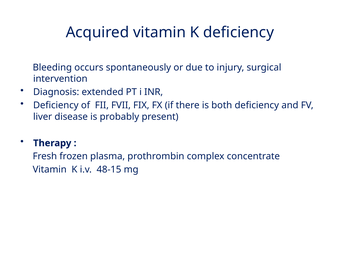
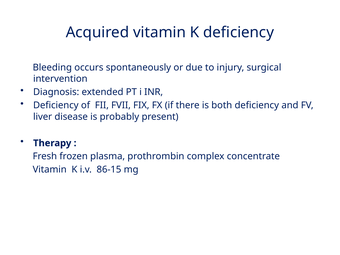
48-15: 48-15 -> 86-15 (109, 170)
